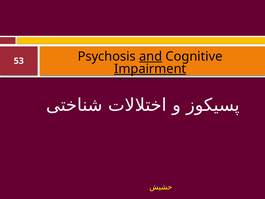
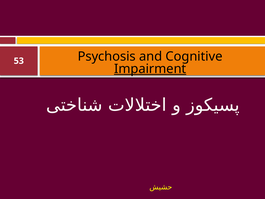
and underline: present -> none (151, 56)
